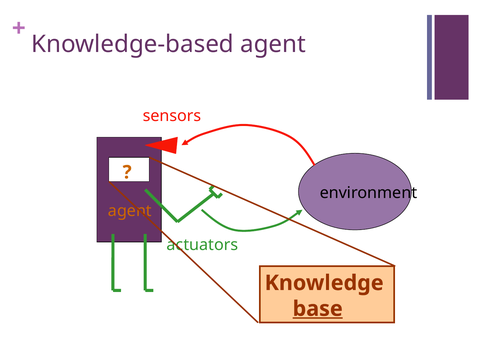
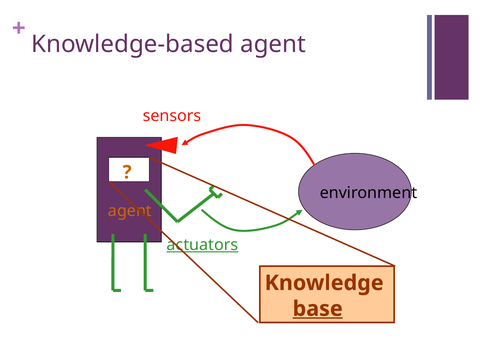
actuators underline: none -> present (202, 245)
